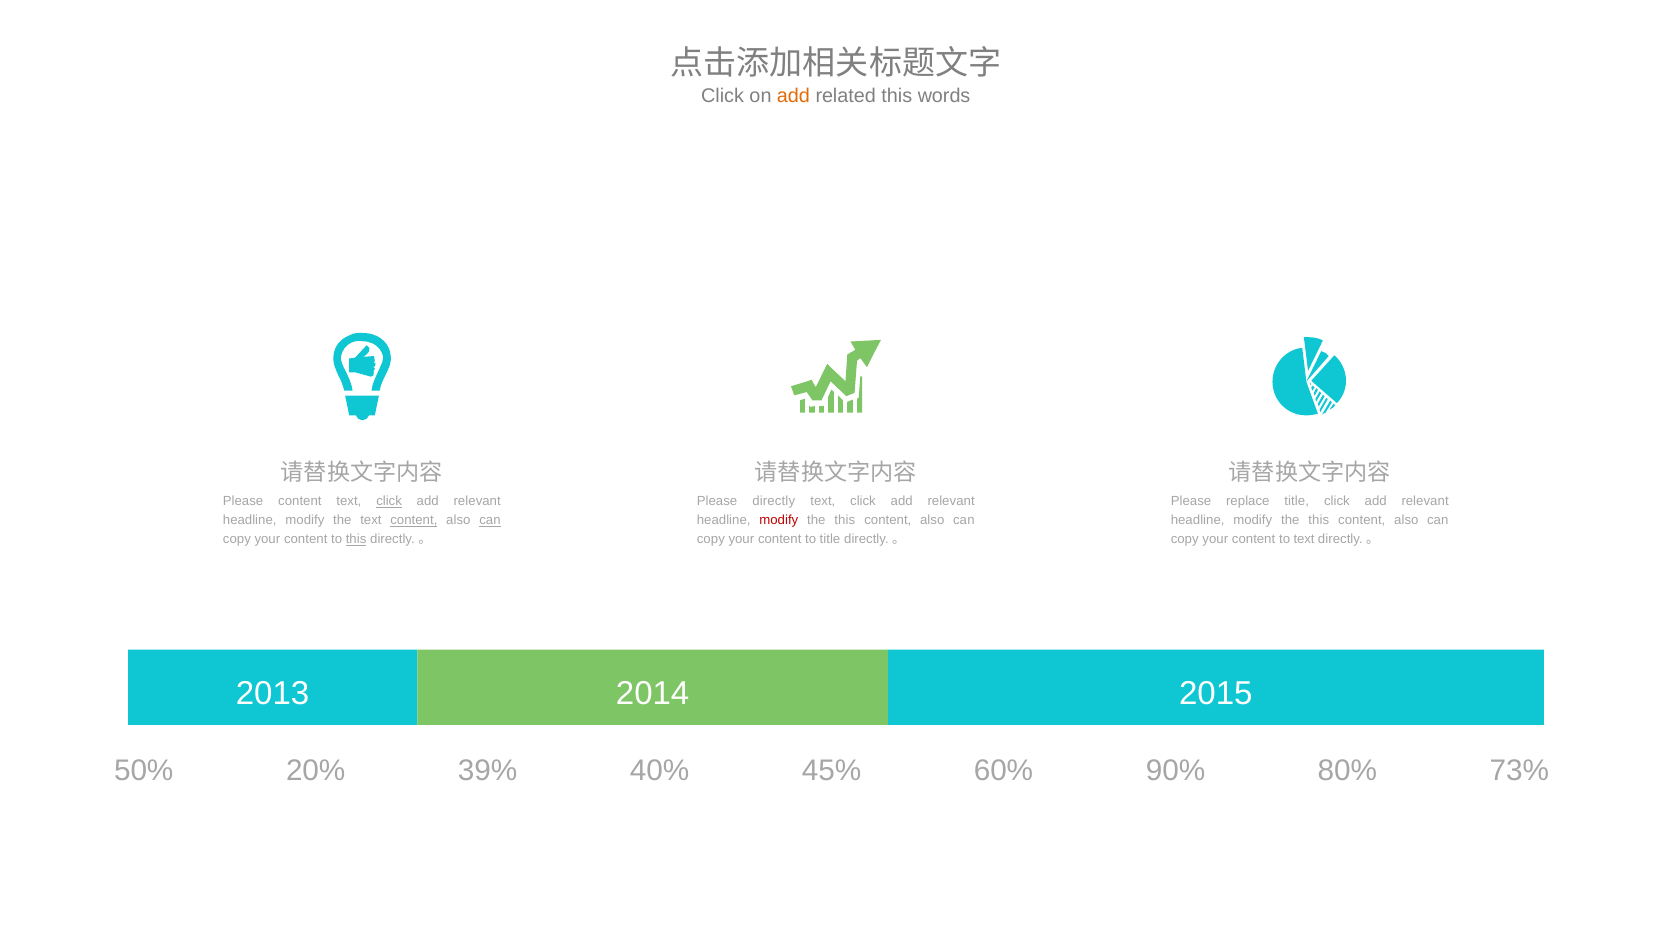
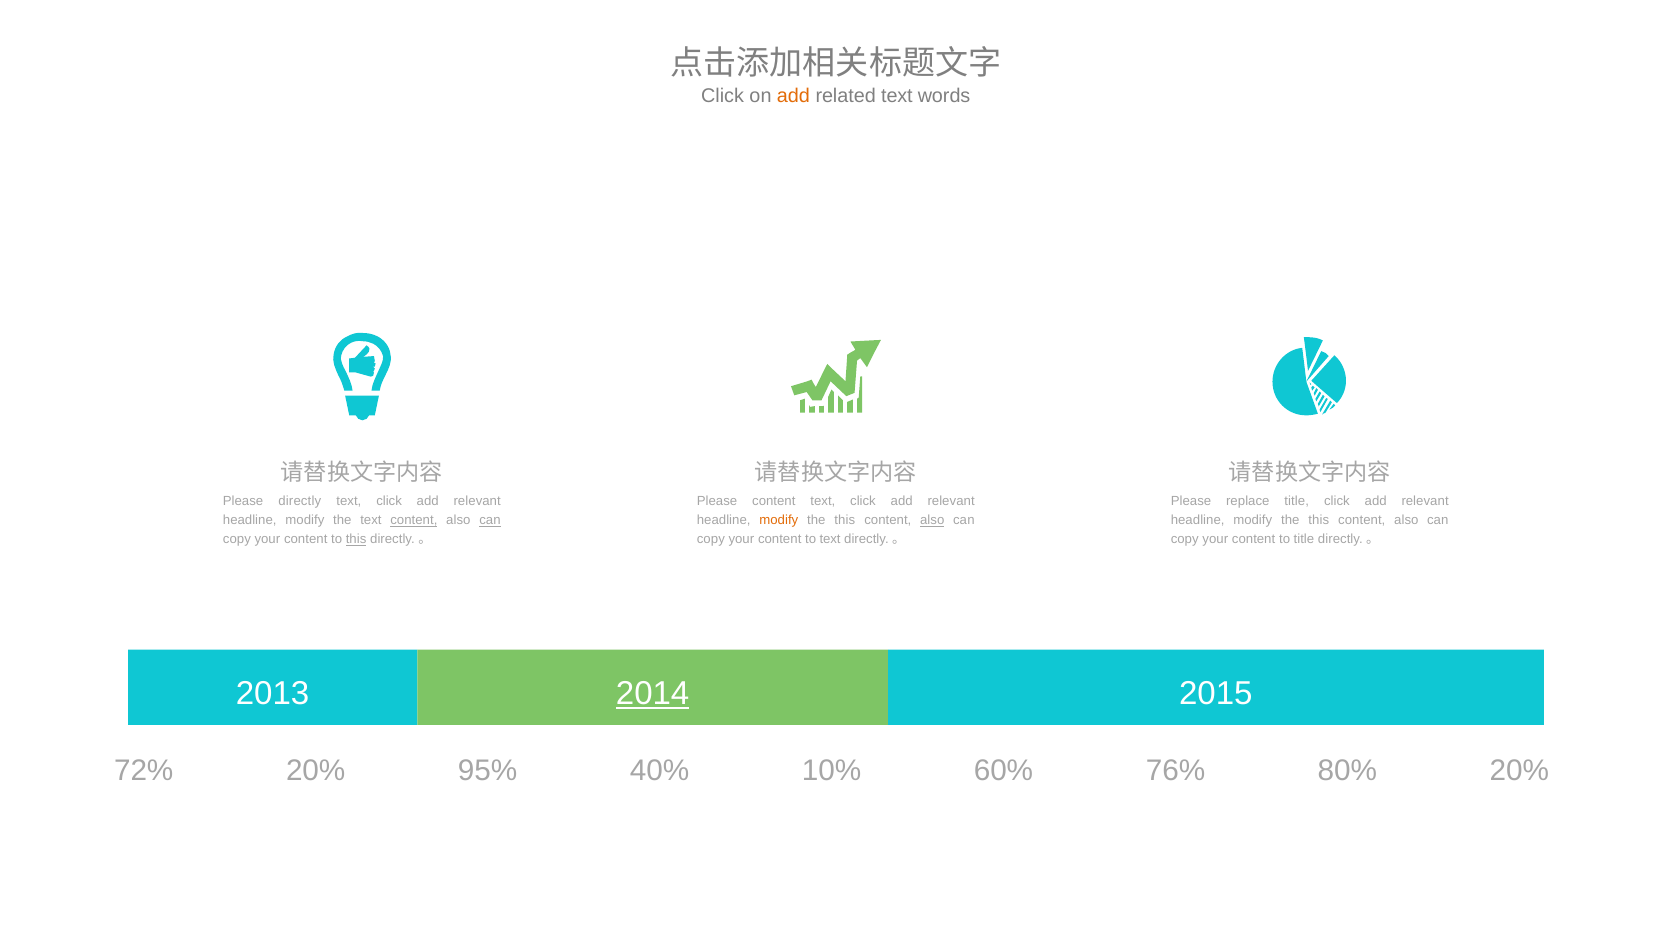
related this: this -> text (897, 95)
Please content: content -> directly (300, 501)
click underline: present -> none (389, 501)
Please directly: directly -> content (774, 501)
modify colour: red -> orange (779, 520)
also underline: none -> present (932, 520)
to title: title -> text (830, 539)
to text: text -> title (1304, 539)
2014 underline: none -> present (653, 693)
50%: 50% -> 72% (144, 770)
39%: 39% -> 95% (488, 770)
45%: 45% -> 10% (832, 770)
90%: 90% -> 76% (1176, 770)
80% 73%: 73% -> 20% (1519, 770)
